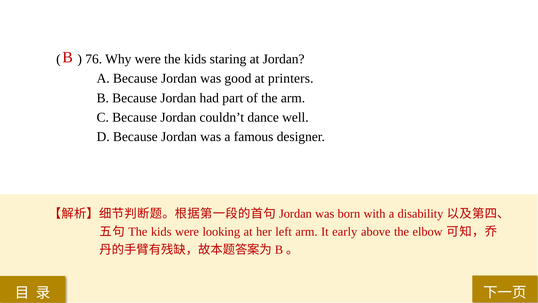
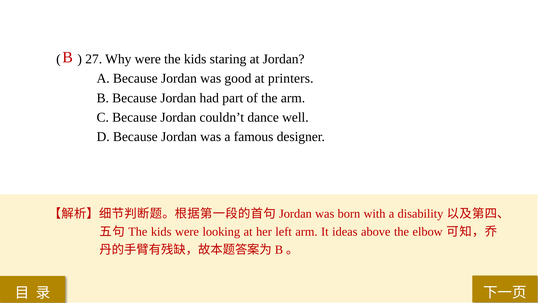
76: 76 -> 27 (94, 59)
early: early -> ideas (345, 231)
